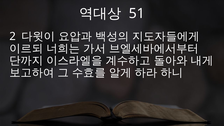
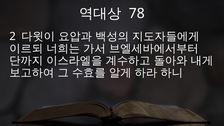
51: 51 -> 78 (137, 13)
